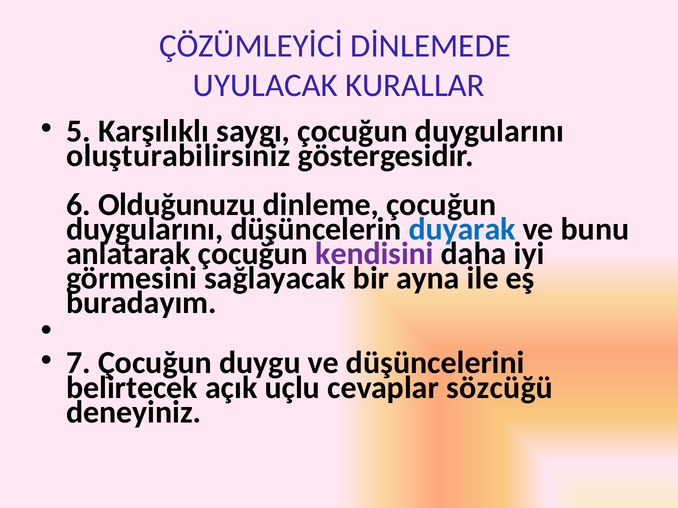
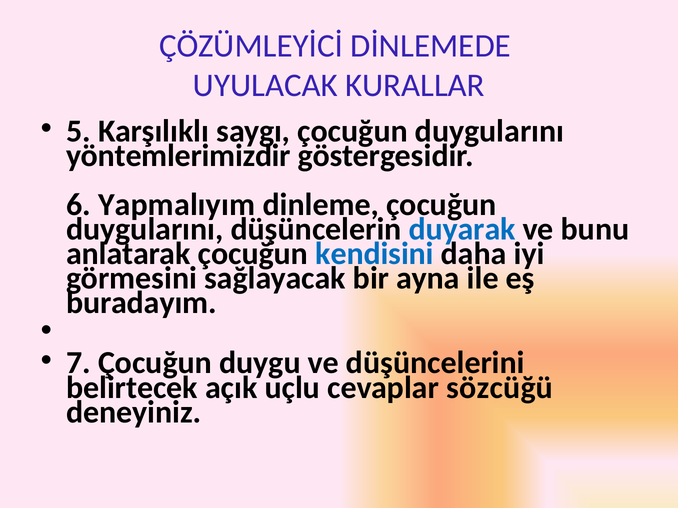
oluşturabilirsiniz: oluşturabilirsiniz -> yöntemlerimizdir (178, 156)
Olduğunuzu: Olduğunuzu -> Yapmalıyım (177, 205)
kendisini colour: purple -> blue (375, 254)
